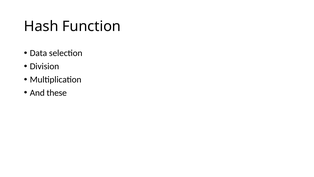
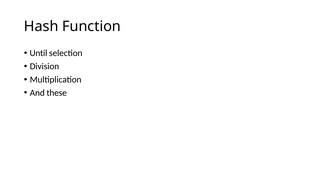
Data: Data -> Until (38, 53)
